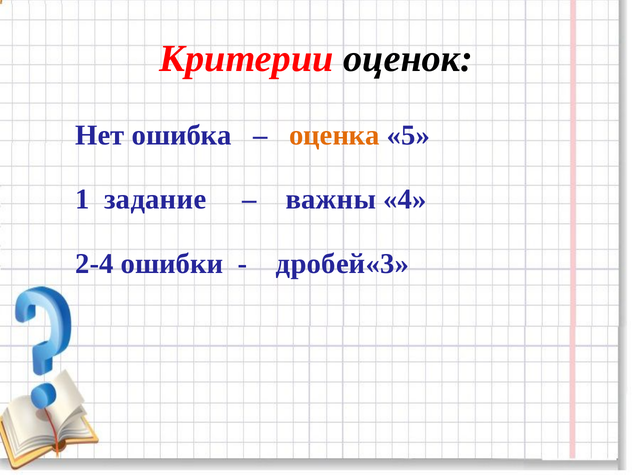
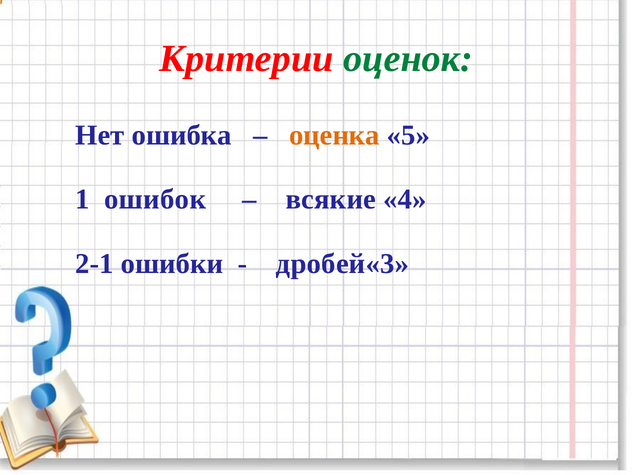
оценок colour: black -> green (408, 59)
задание: задание -> ошибок (155, 199)
важны: важны -> всякие (331, 199)
2-4: 2-4 -> 2-1 (95, 263)
